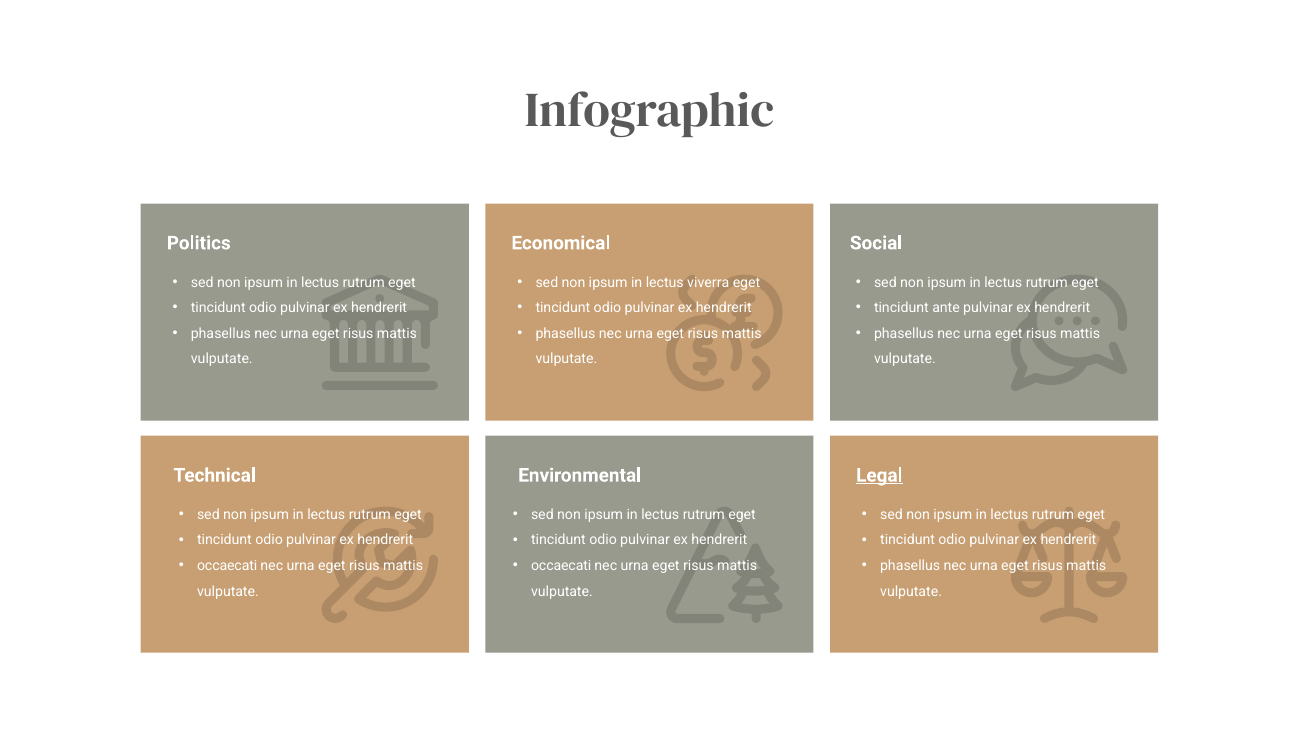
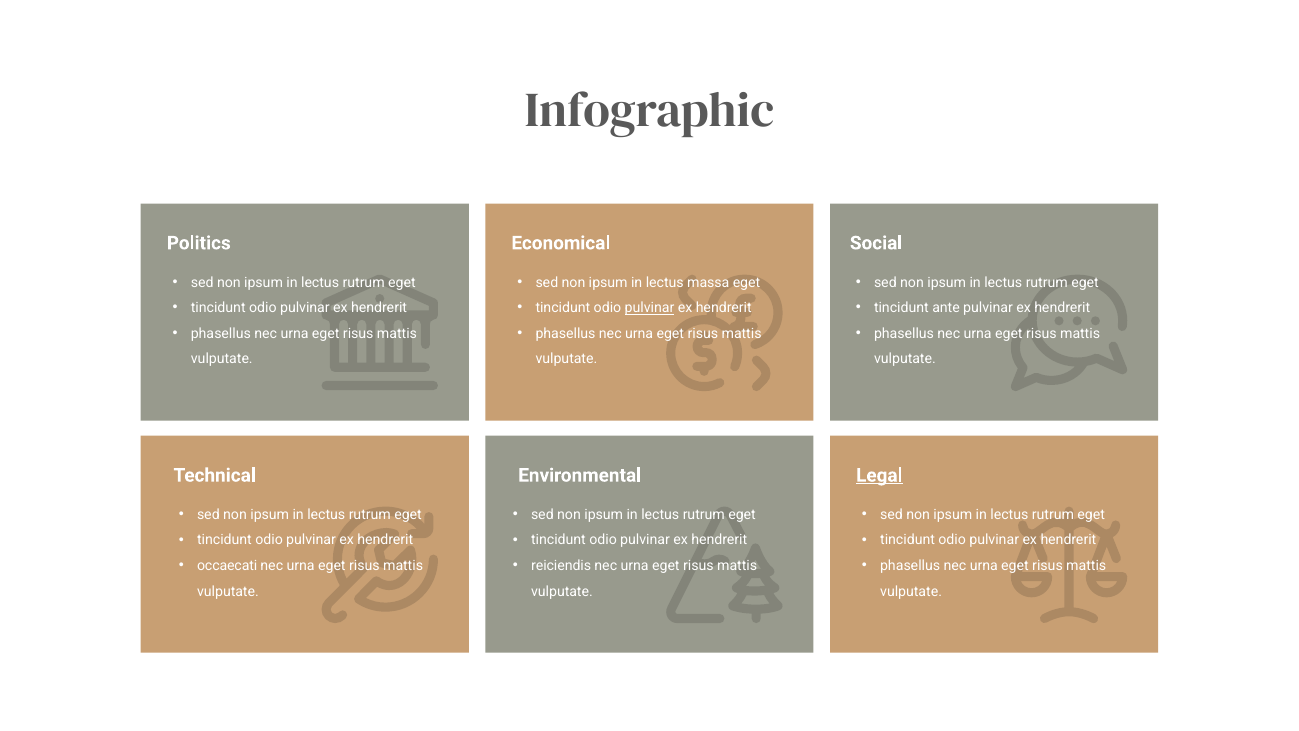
viverra: viverra -> massa (708, 282)
pulvinar underline: none -> present (650, 308)
occaecati: occaecati -> reiciendis (561, 565)
